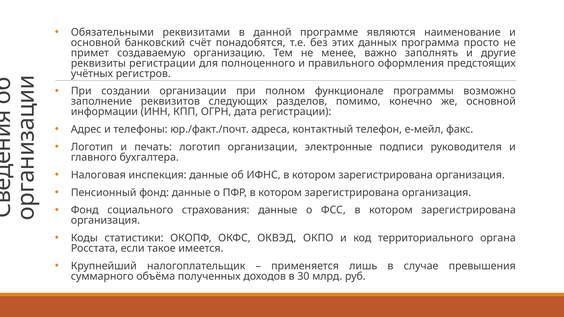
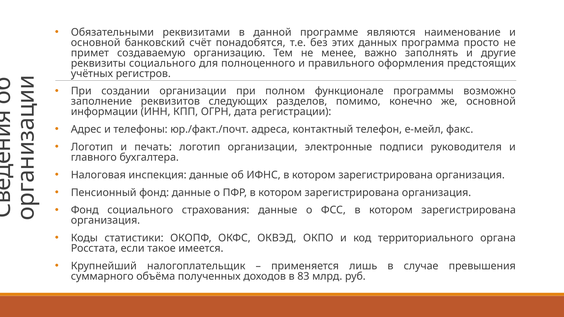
реквизиты регистрации: регистрации -> социального (162, 63)
30: 30 -> 83 (303, 276)
